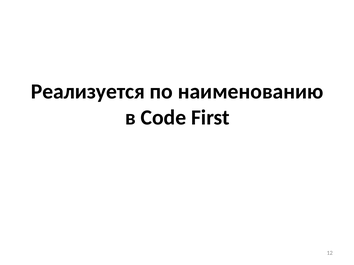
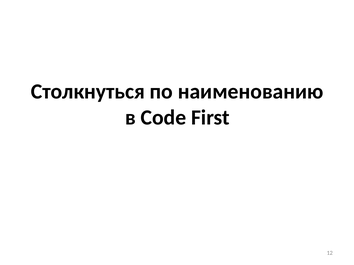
Реализуется: Реализуется -> Столкнуться (88, 92)
